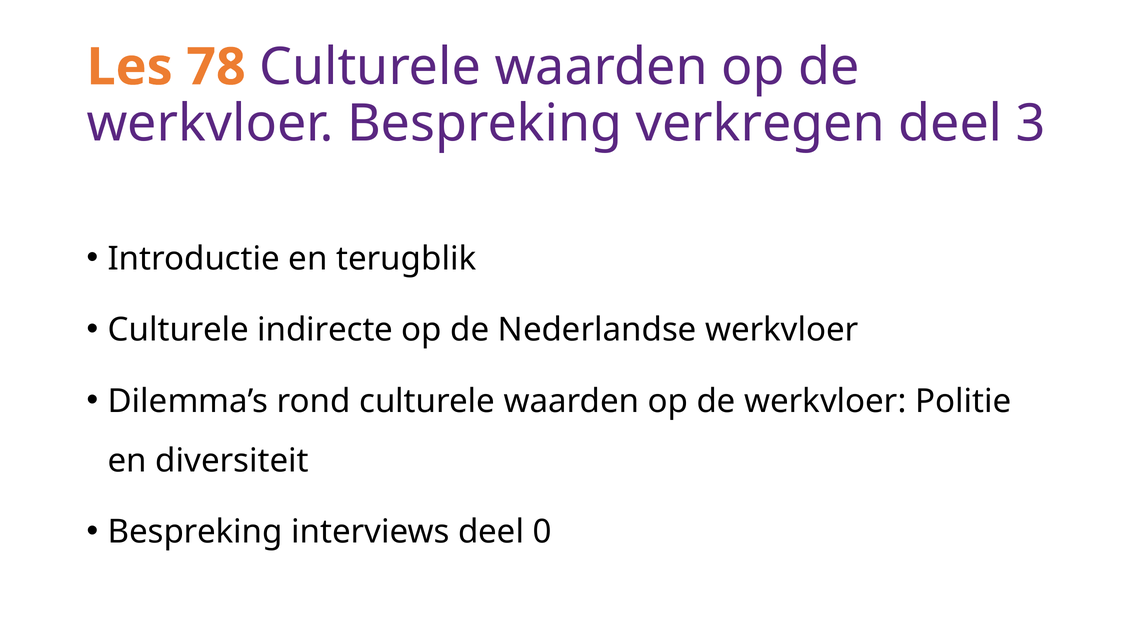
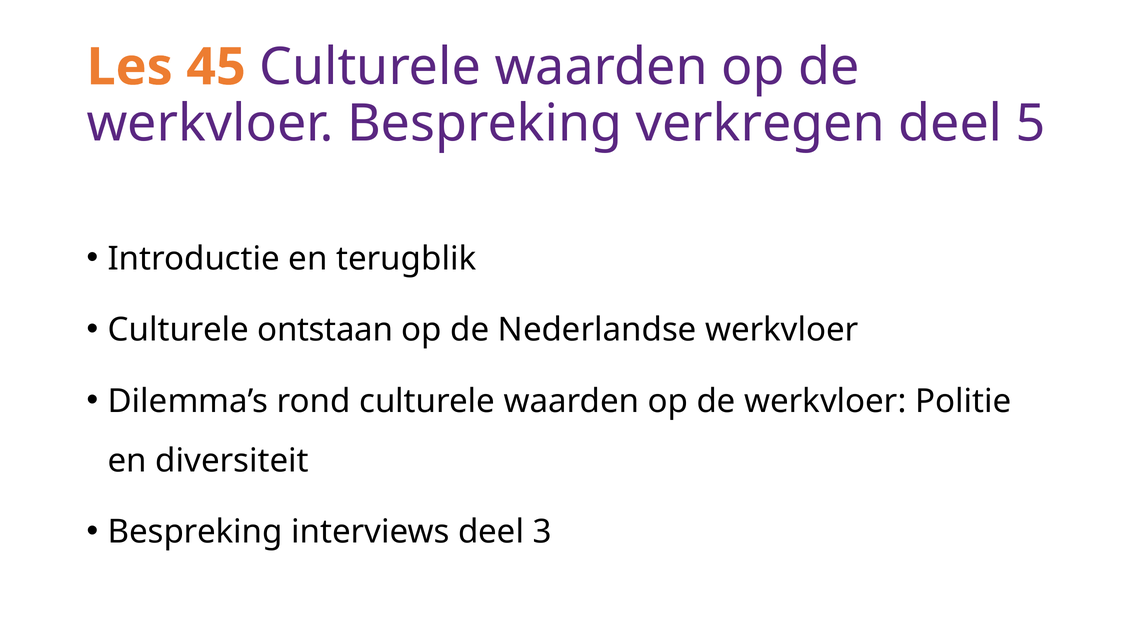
78: 78 -> 45 (216, 67)
3: 3 -> 5 (1031, 123)
indirecte: indirecte -> ontstaan (325, 330)
0: 0 -> 3 (542, 532)
